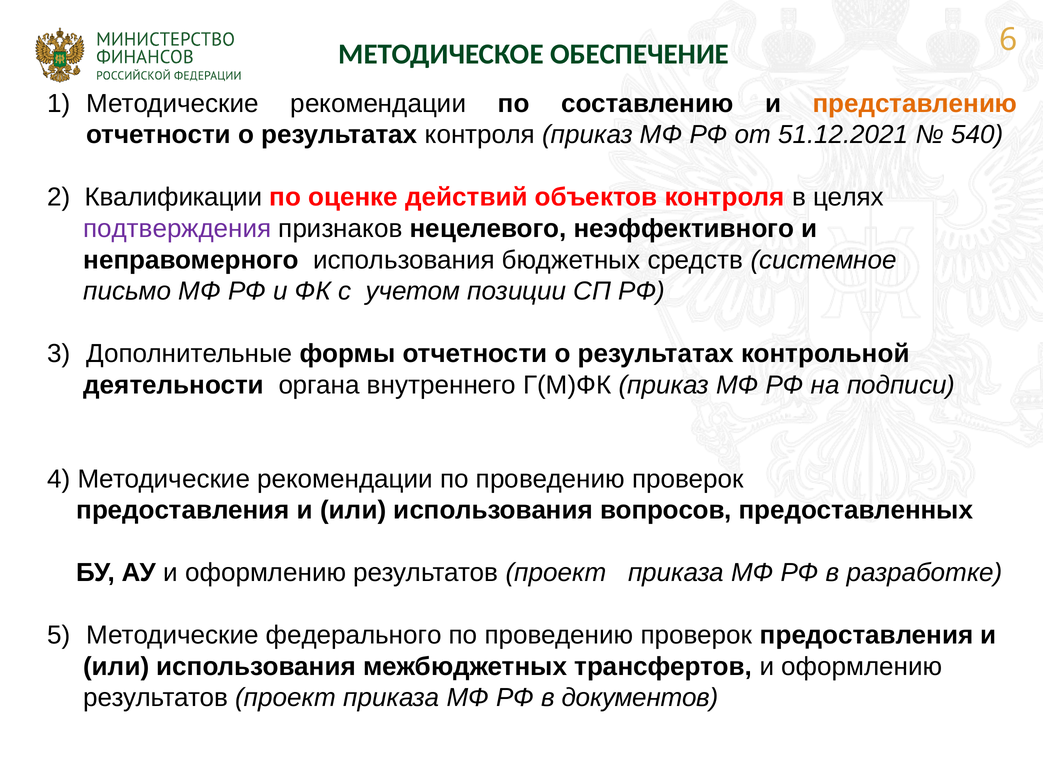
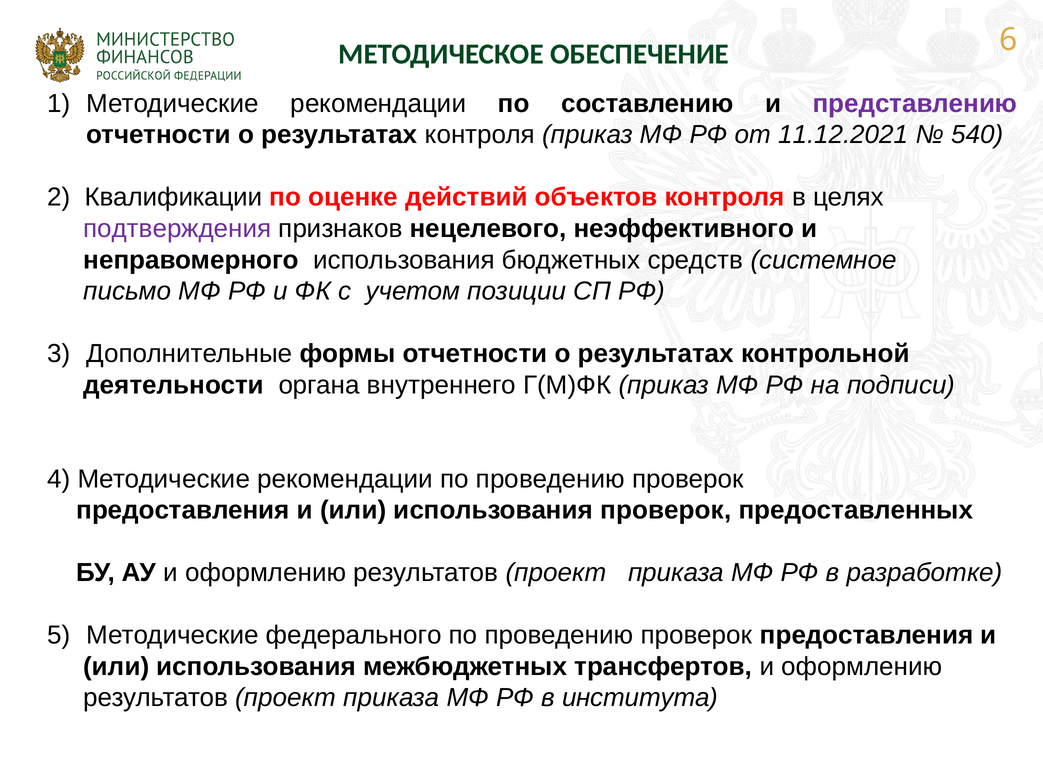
представлению colour: orange -> purple (915, 104)
51.12.2021: 51.12.2021 -> 11.12.2021 (843, 135)
использования вопросов: вопросов -> проверок (666, 510)
документов: документов -> института (640, 698)
